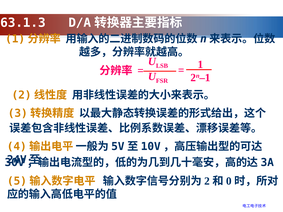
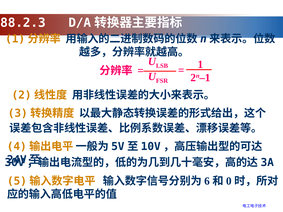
63.1.3: 63.1.3 -> 88.2.3 (23, 23)
2: 2 -> 6 (207, 181)
